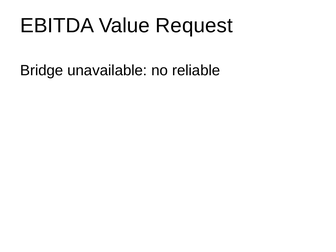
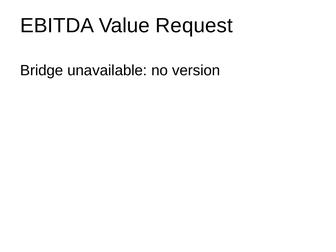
reliable: reliable -> version (196, 70)
